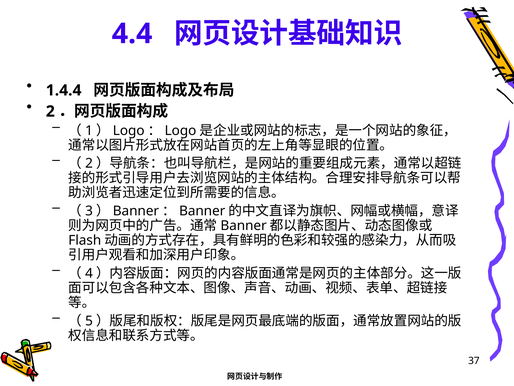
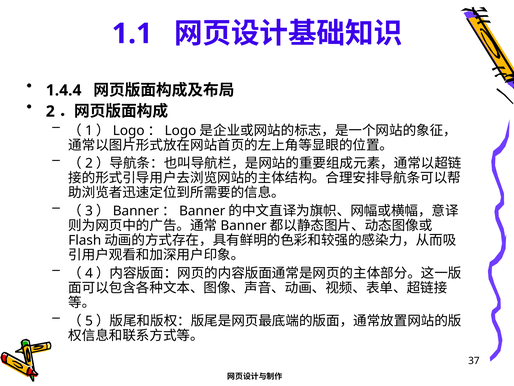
4.4: 4.4 -> 1.1 (132, 34)
